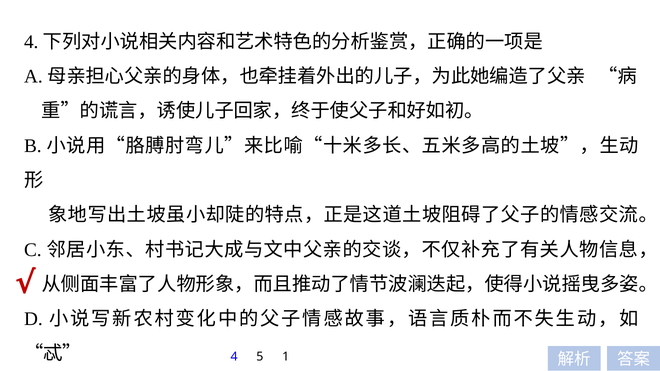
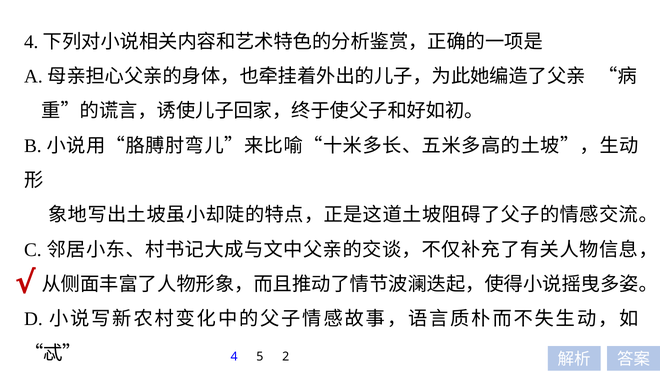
1: 1 -> 2 (286, 357)
